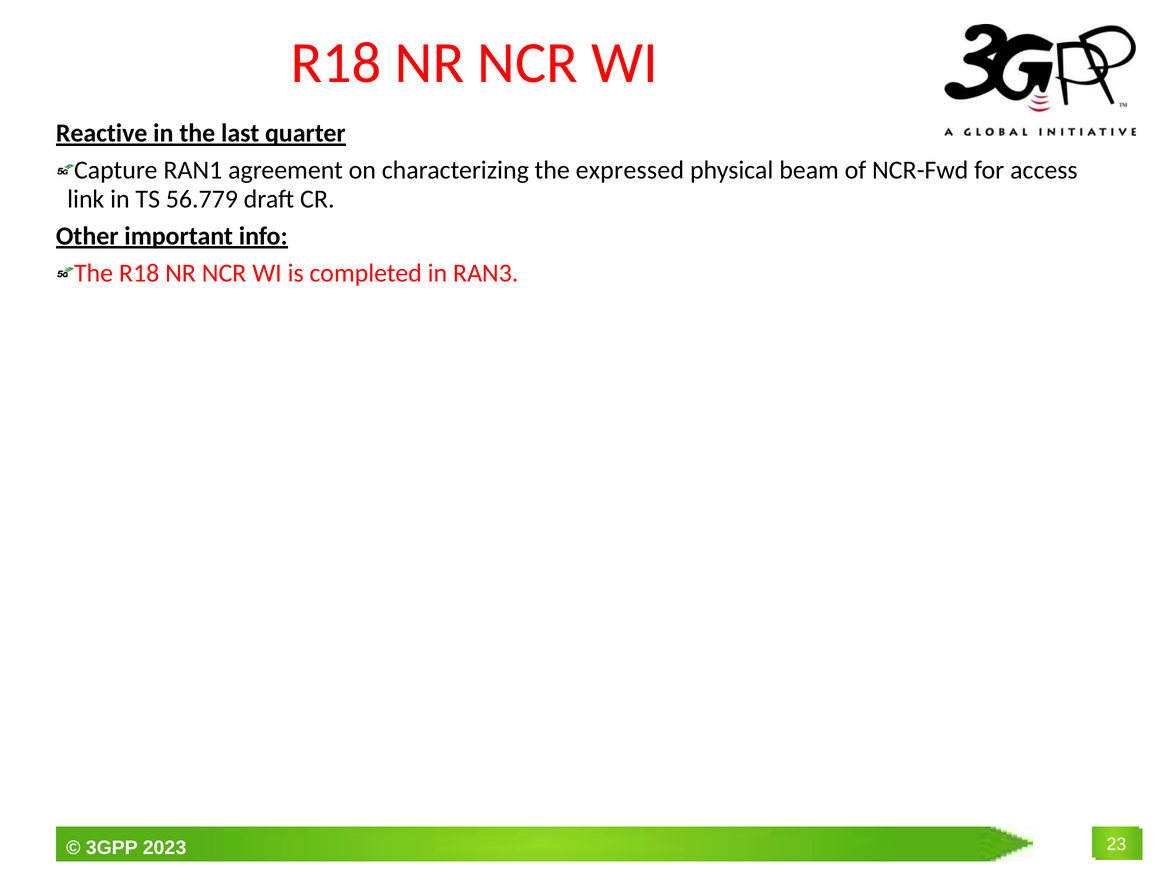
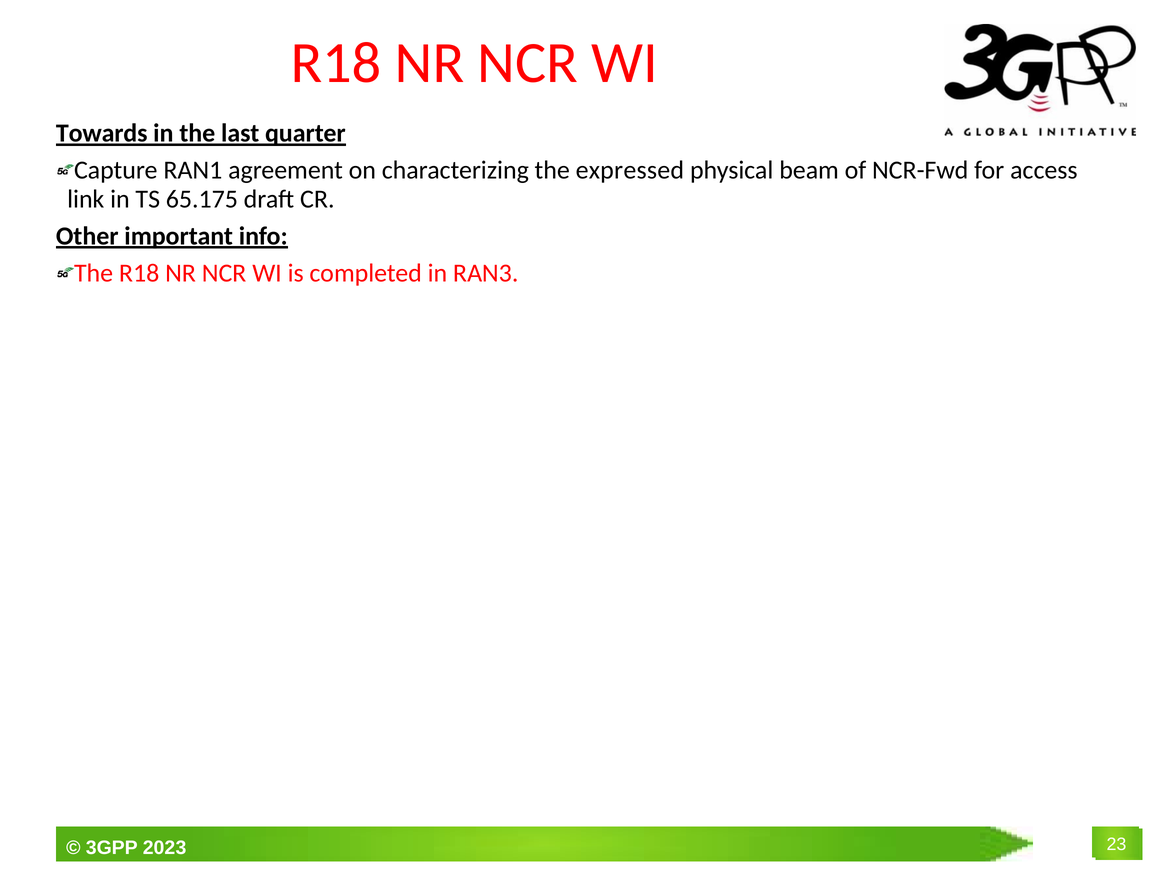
Reactive: Reactive -> Towards (102, 133)
56.779: 56.779 -> 65.175 (202, 199)
